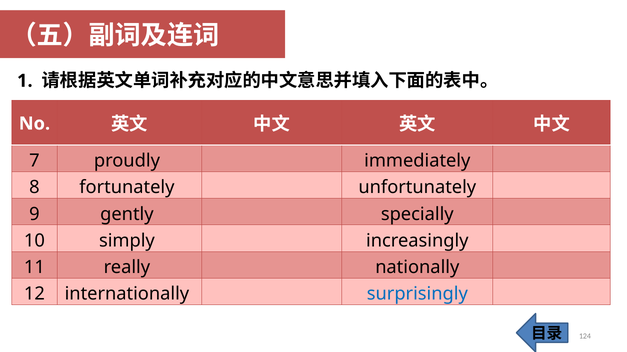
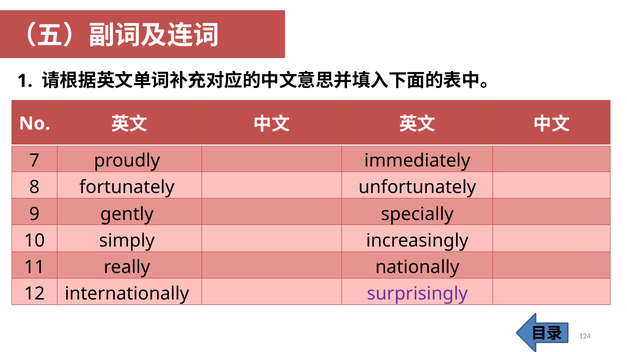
surprisingly colour: blue -> purple (417, 294)
